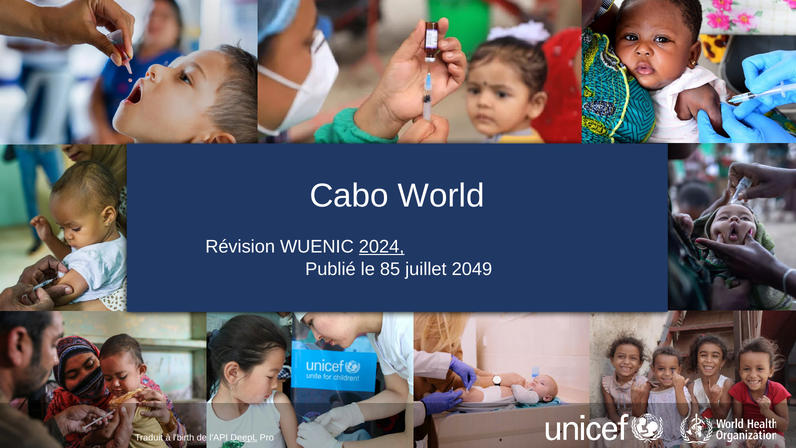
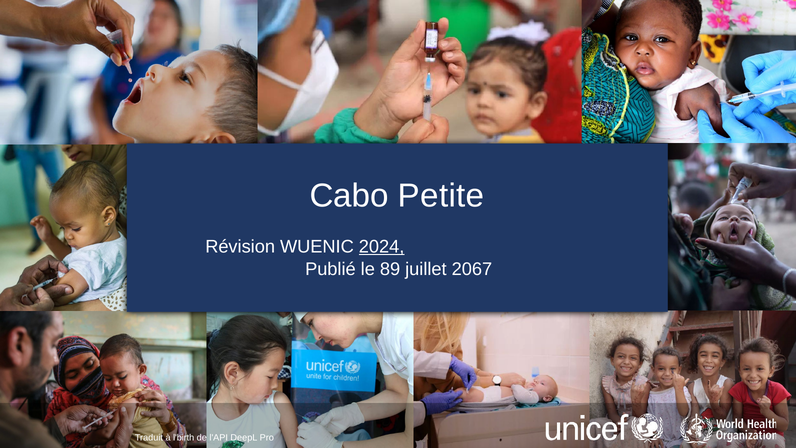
World: World -> Petite (441, 196)
85: 85 -> 89 (390, 269)
2049: 2049 -> 2067 (472, 269)
DeepL underline: present -> none (244, 438)
